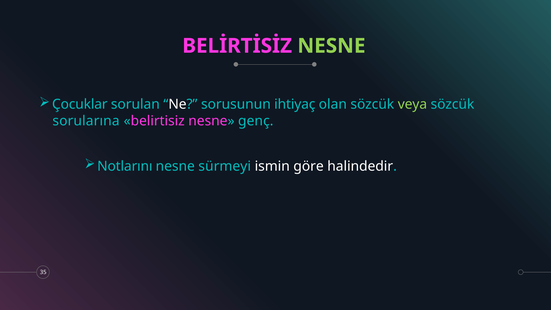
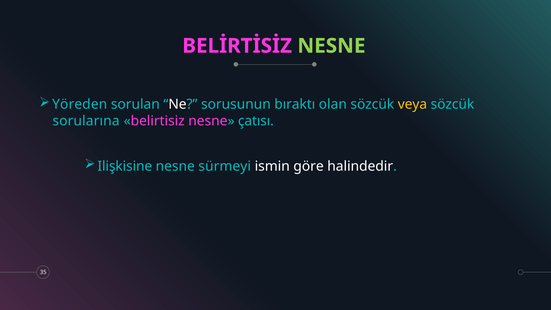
Çocuklar: Çocuklar -> Yöreden (80, 104)
ihtiyaç: ihtiyaç -> bıraktı (295, 104)
veya colour: light green -> yellow (412, 104)
genç: genç -> çatısı (256, 121)
Notlarını: Notlarını -> Ilişkisine (125, 166)
